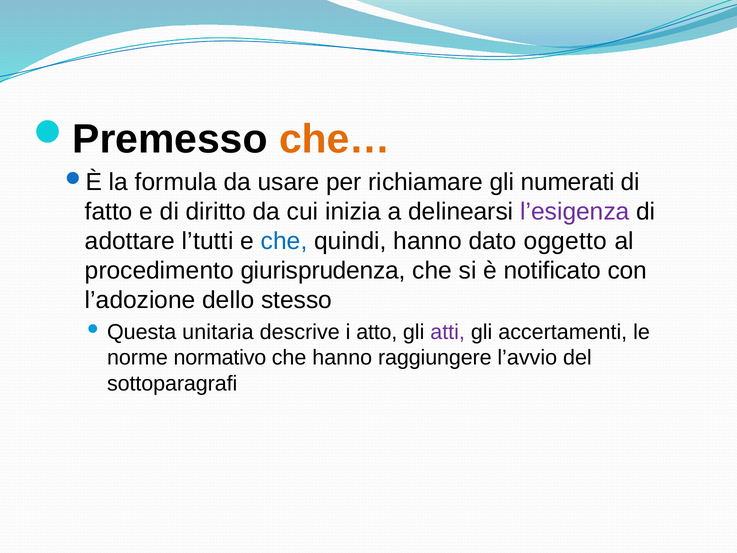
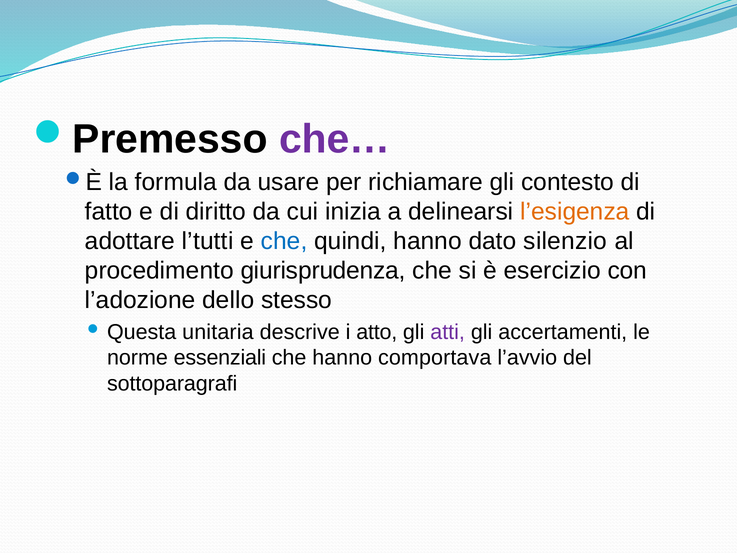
che… colour: orange -> purple (335, 139)
numerati: numerati -> contesto (568, 182)
l’esigenza colour: purple -> orange (575, 212)
oggetto: oggetto -> silenzio (565, 241)
notificato: notificato -> esercizio (552, 271)
normativo: normativo -> essenziali (220, 358)
raggiungere: raggiungere -> comportava (435, 358)
